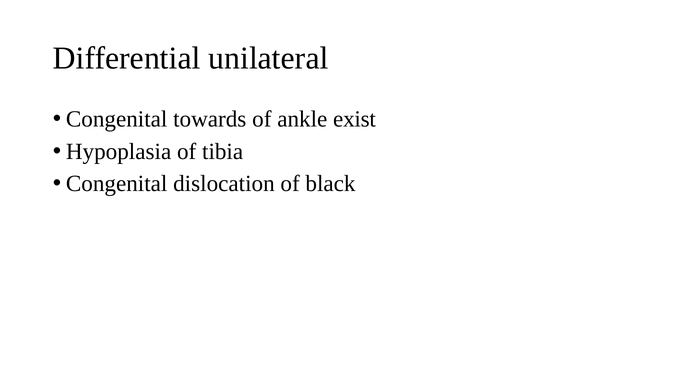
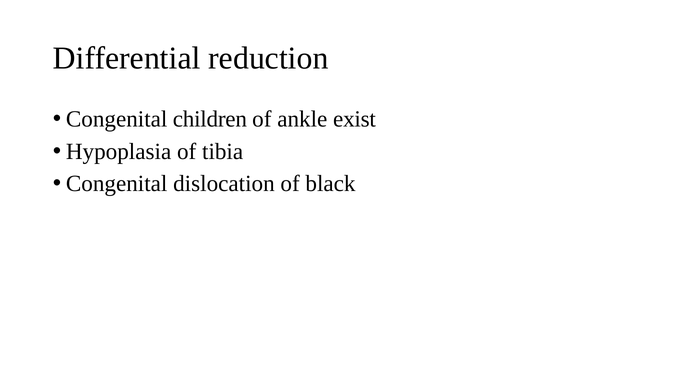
unilateral: unilateral -> reduction (268, 58)
towards: towards -> children (210, 119)
